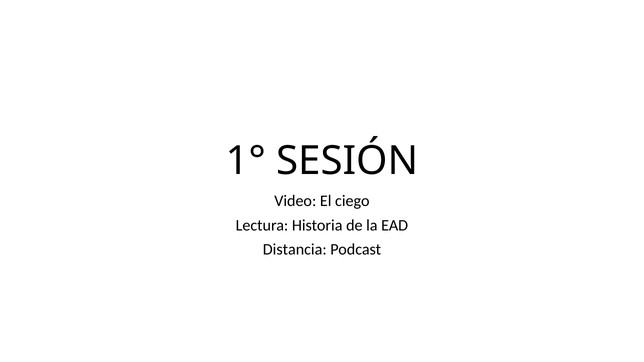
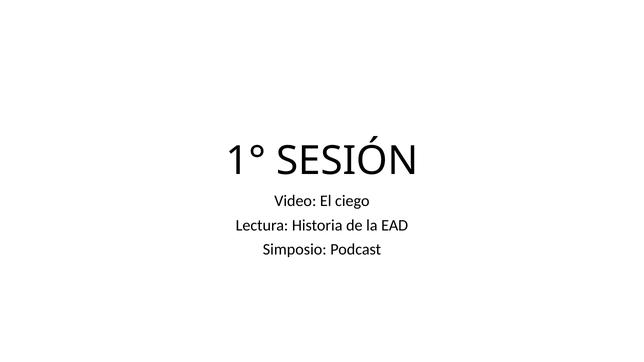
Distancia: Distancia -> Simposio (295, 249)
